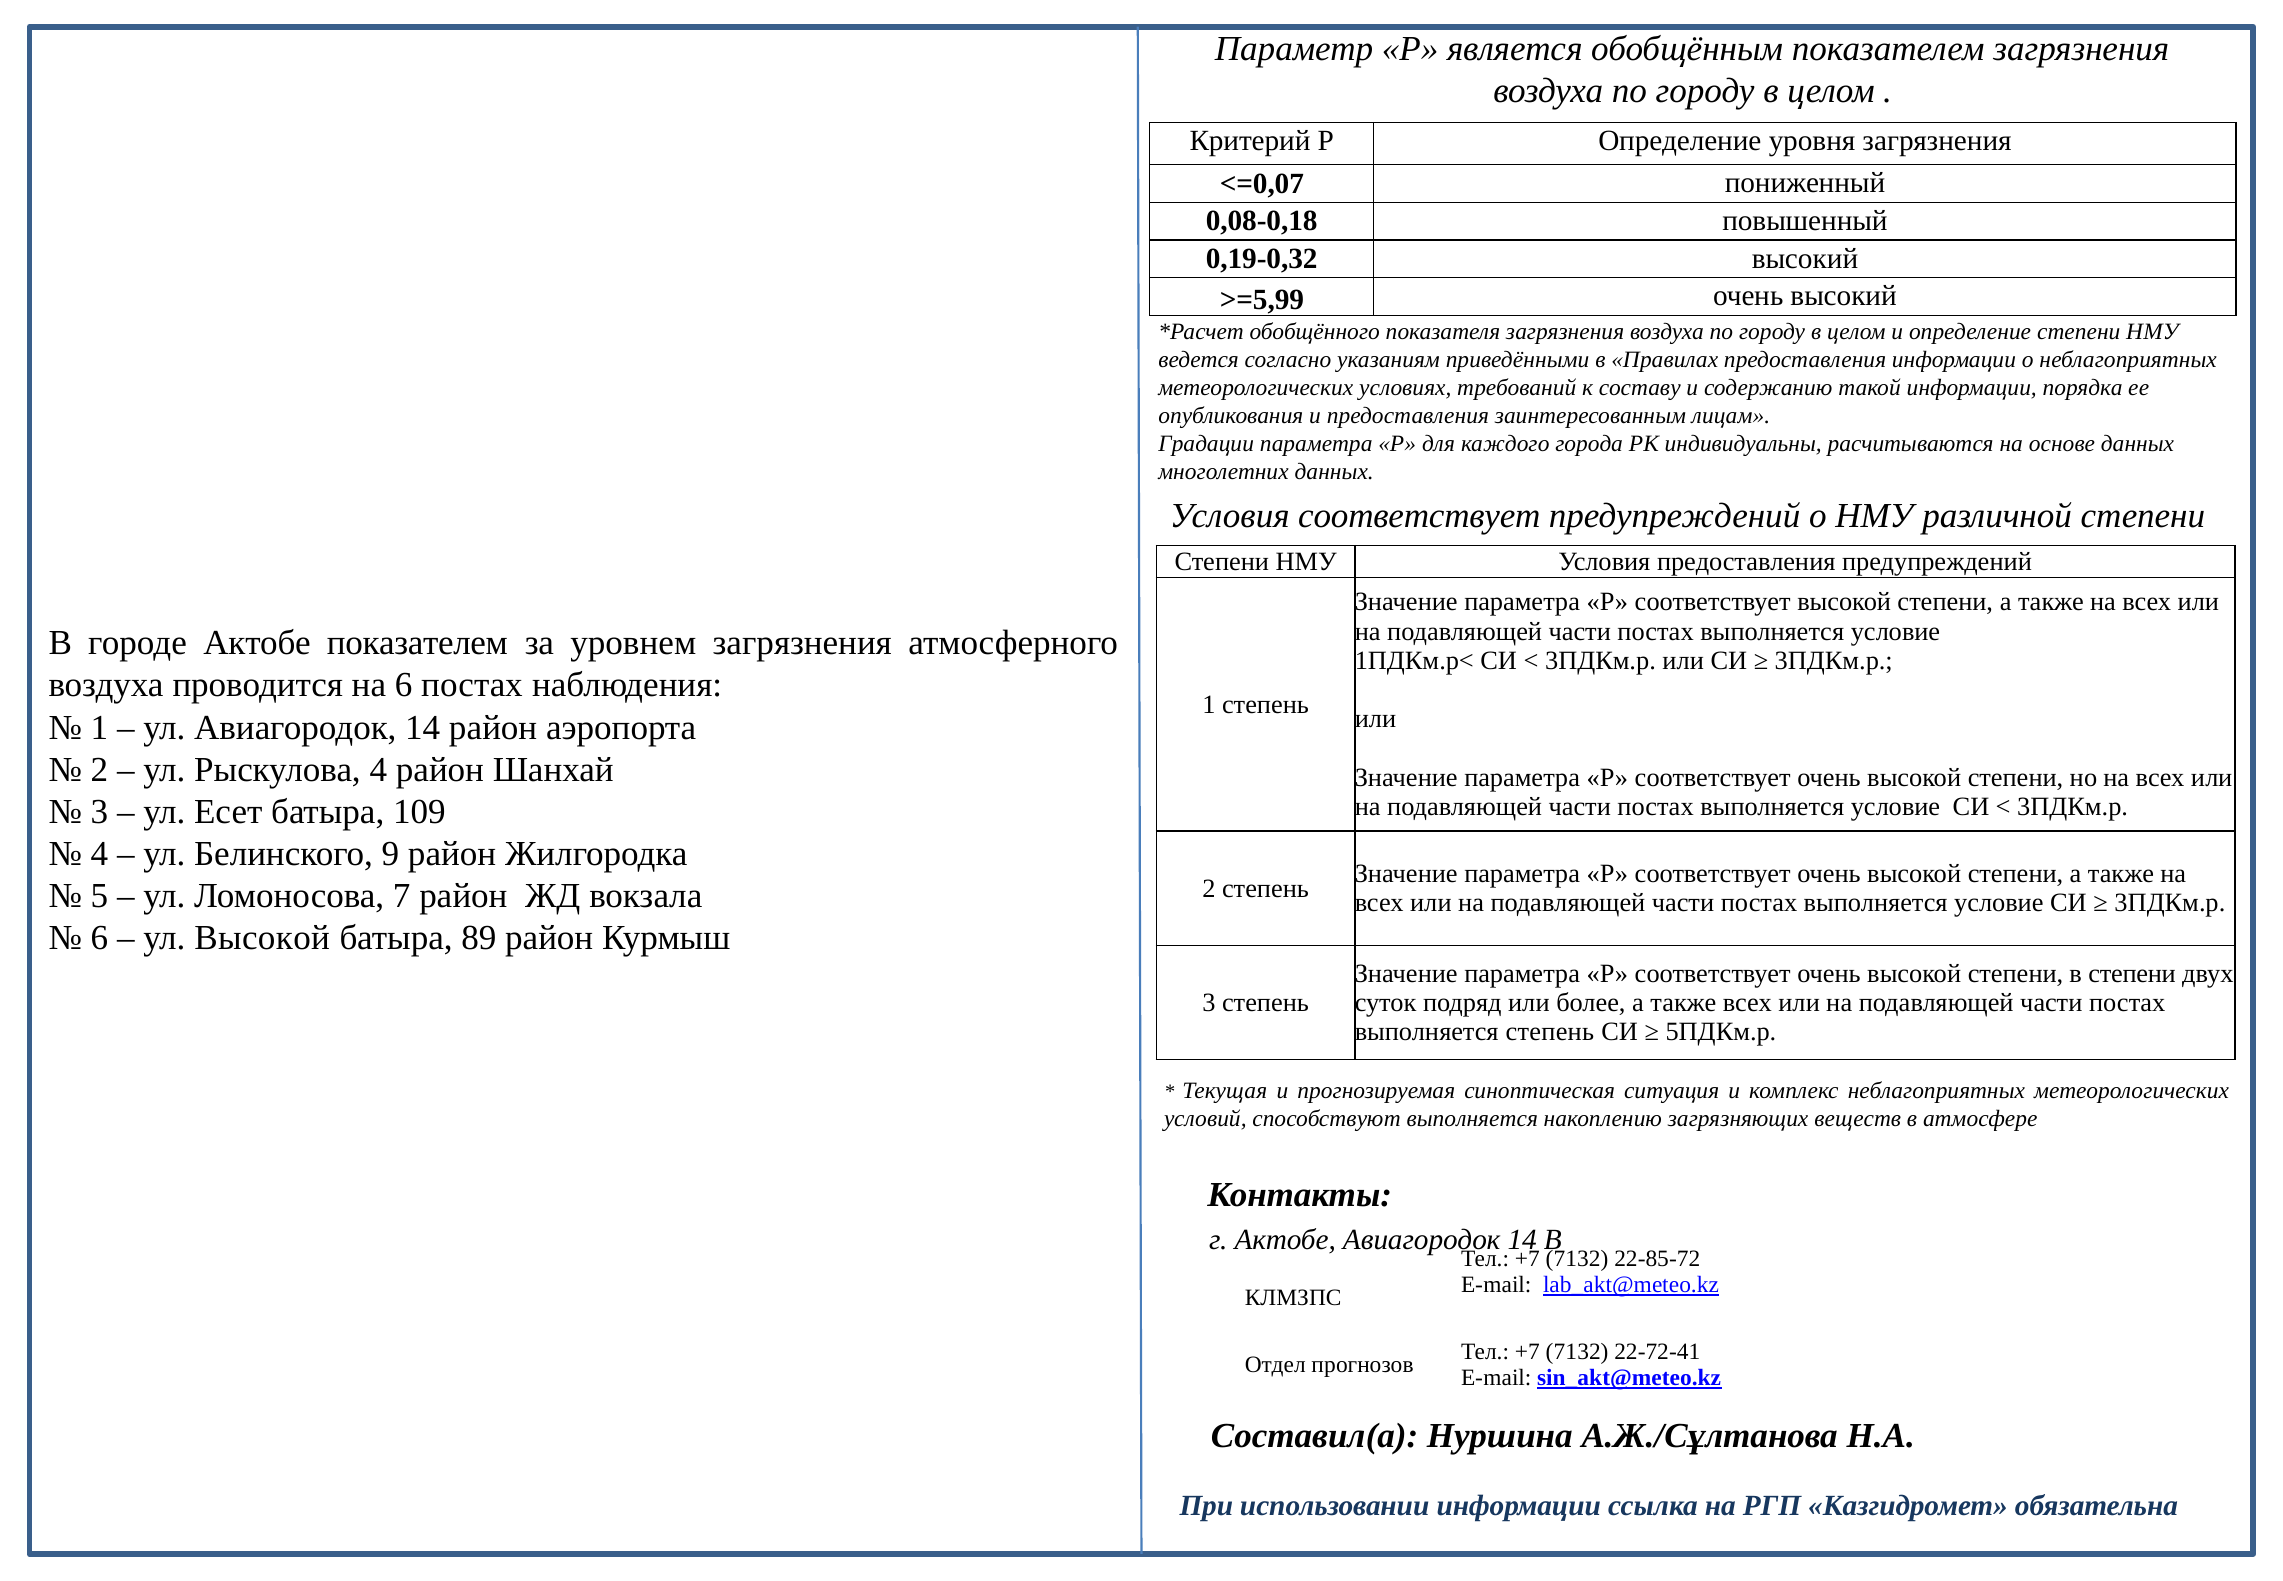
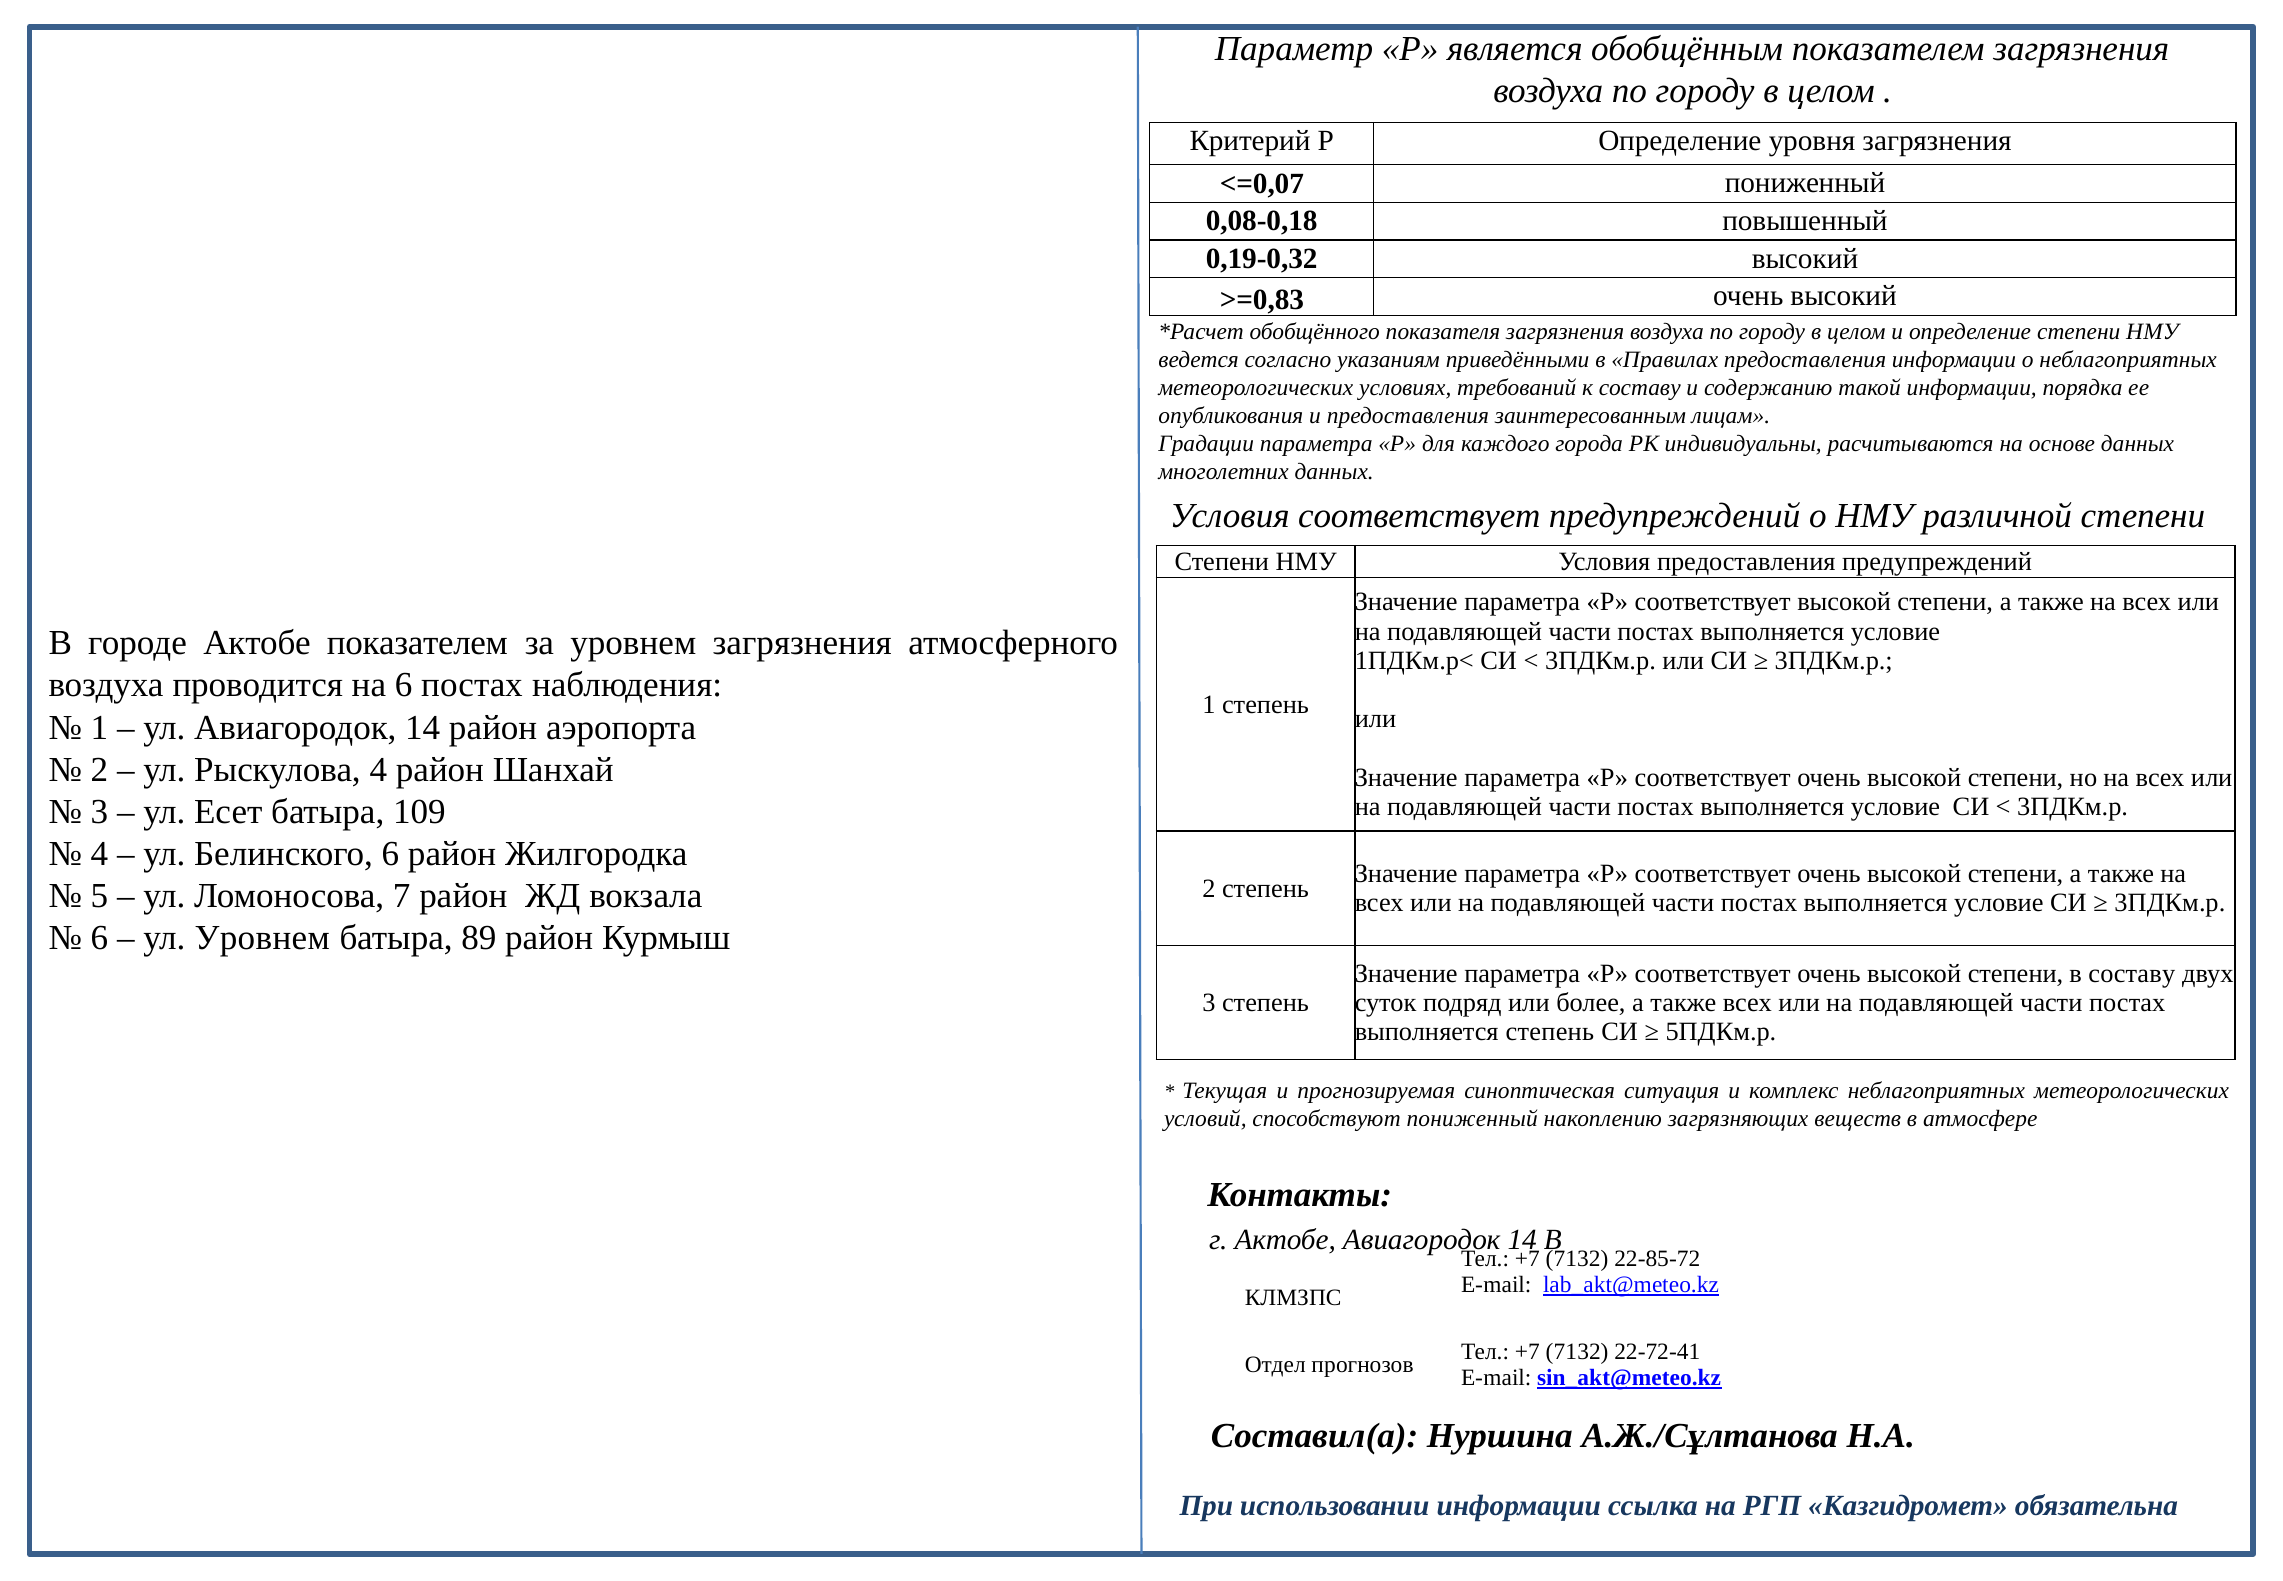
>=5,99: >=5,99 -> >=0,83 (1262, 299)
Белинского 9: 9 -> 6 (390, 854)
ул Высокой: Высокой -> Уровнем (262, 938)
в степени: степени -> составу (2132, 973)
способствуют выполняется: выполняется -> пониженный (1472, 1119)
